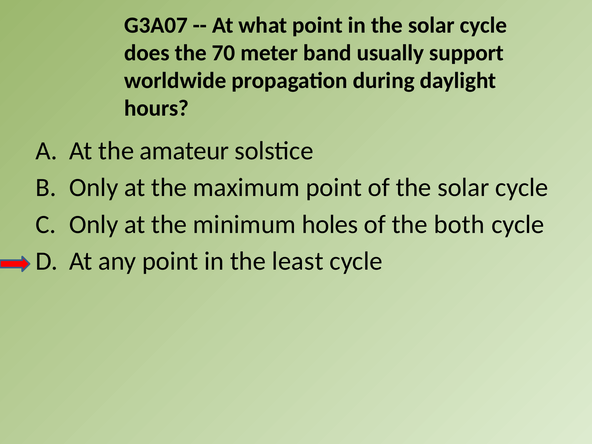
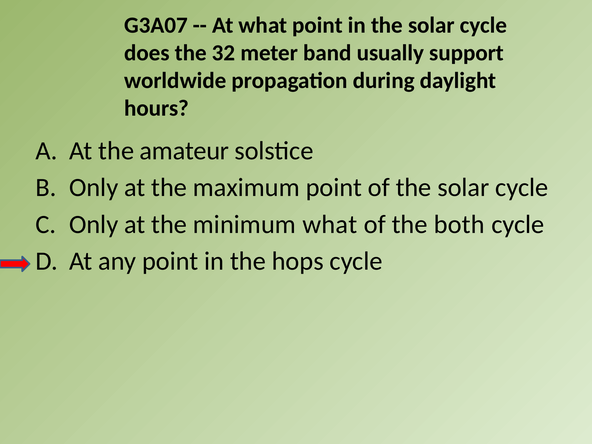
70: 70 -> 32 (224, 53)
minimum holes: holes -> what (330, 224)
least: least -> hops (298, 261)
